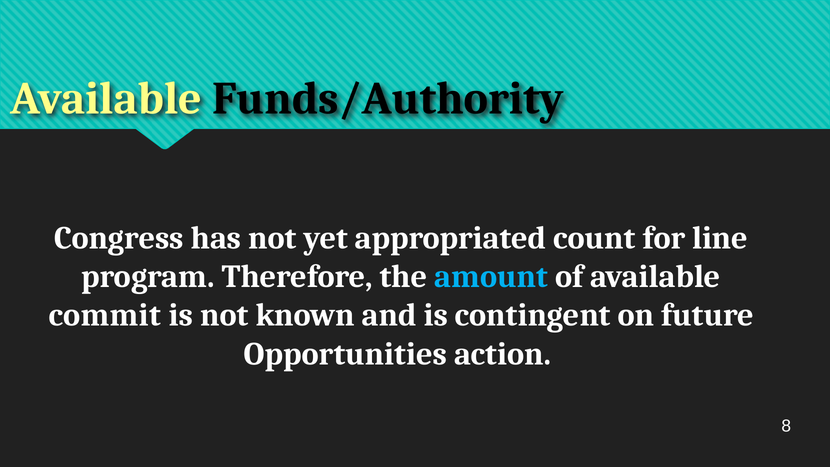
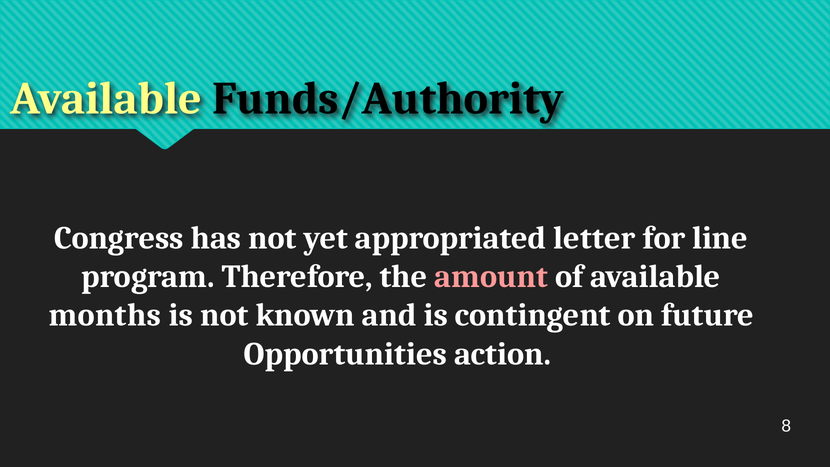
count: count -> letter (594, 238)
amount colour: light blue -> pink (491, 277)
commit: commit -> months (105, 315)
